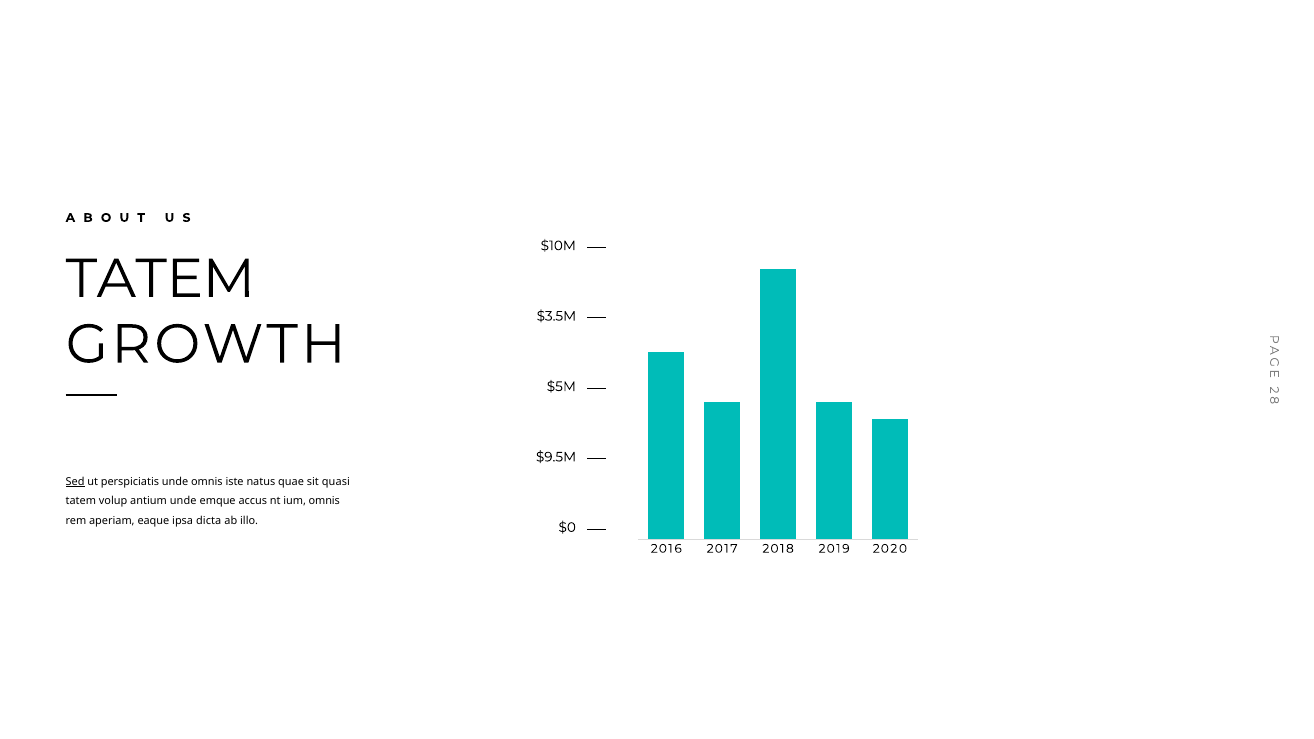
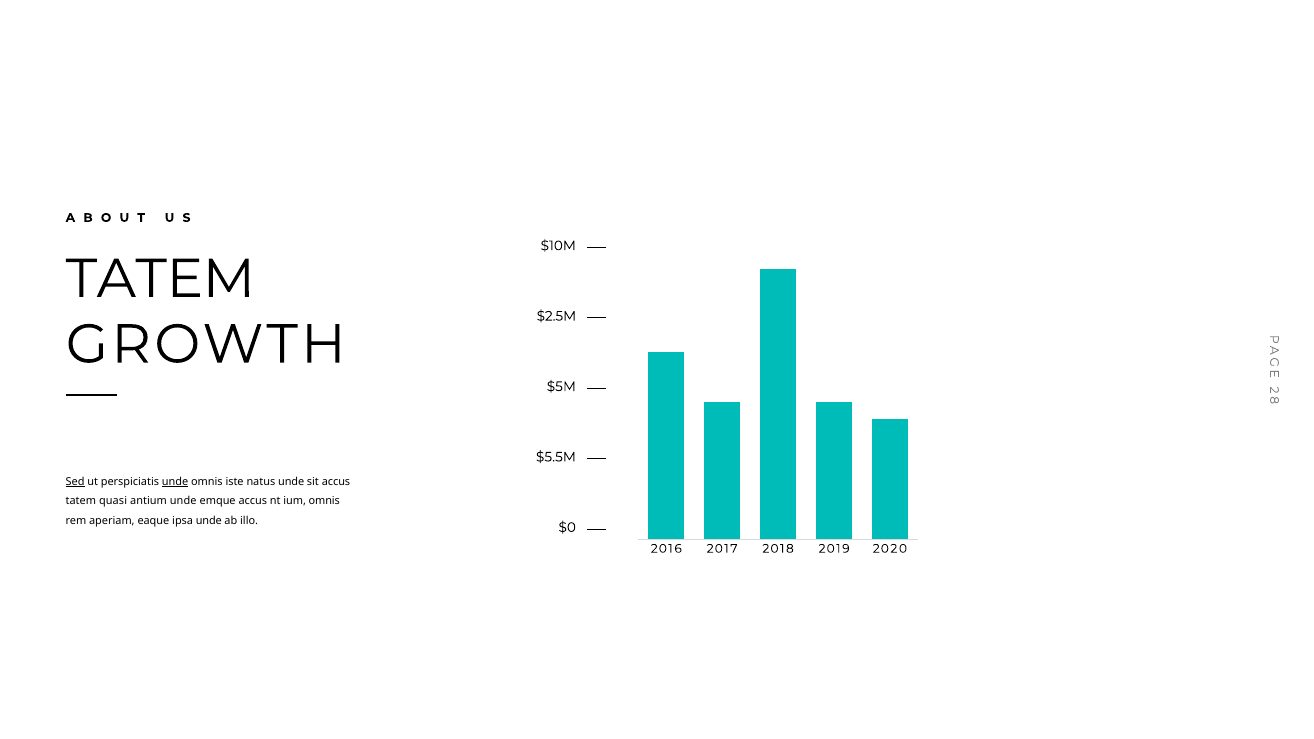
$3.5M: $3.5M -> $2.5M (556, 316)
$9.5M: $9.5M -> $5.5M (556, 457)
unde underline: none -> present (175, 482)
natus quae: quae -> unde (291, 482)
sit quasi: quasi -> accus (336, 482)
volup: volup -> quasi (113, 501)
ipsa dicta: dicta -> unde (209, 521)
